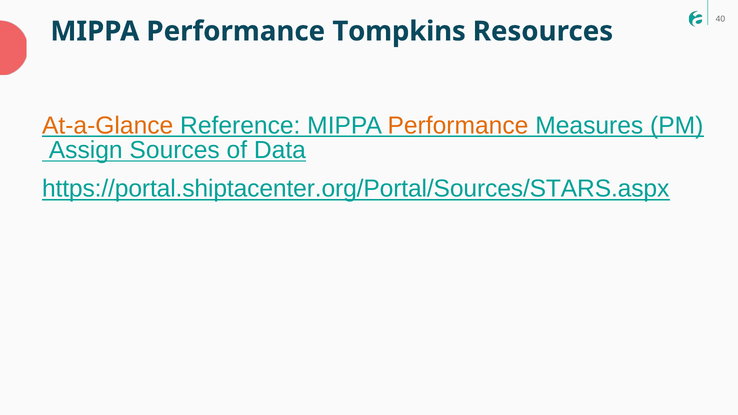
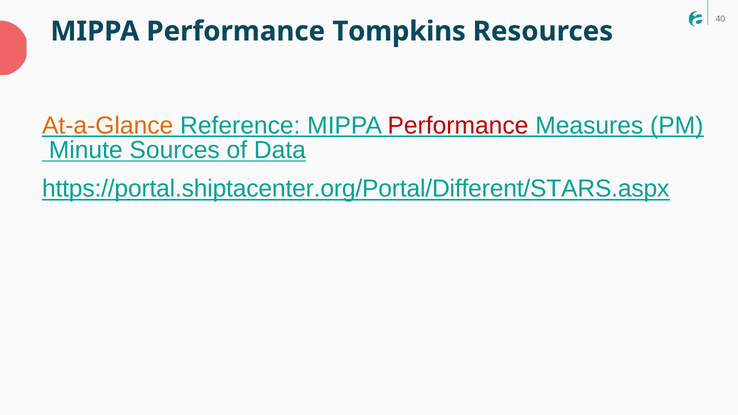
Performance colour: orange -> red (458, 126)
Assign: Assign -> Minute (86, 150)
https://portal.shiptacenter.org/Portal/Sources/STARS.aspx: https://portal.shiptacenter.org/Portal/Sources/STARS.aspx -> https://portal.shiptacenter.org/Portal/Different/STARS.aspx (356, 189)
